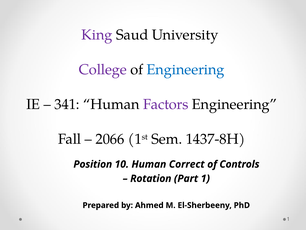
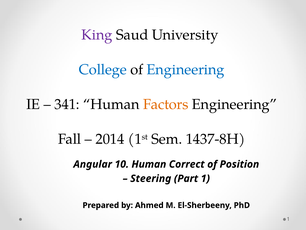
College colour: purple -> blue (103, 69)
Factors colour: purple -> orange (166, 104)
2066: 2066 -> 2014 (110, 139)
Position: Position -> Angular (93, 164)
Controls: Controls -> Position (239, 164)
Rotation: Rotation -> Steering (151, 178)
